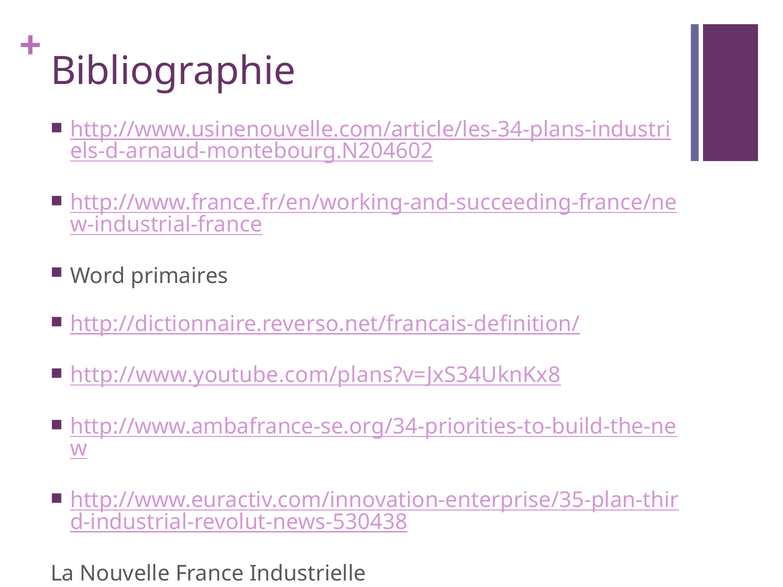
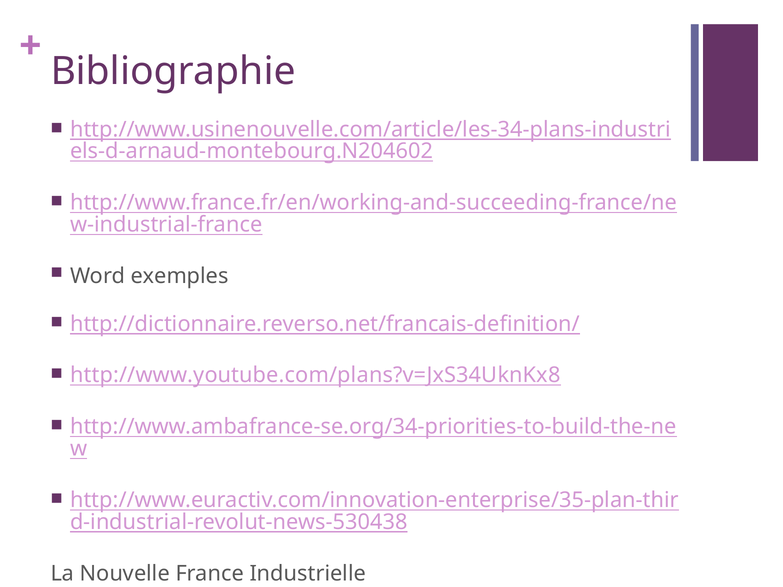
primaires: primaires -> exemples (180, 276)
